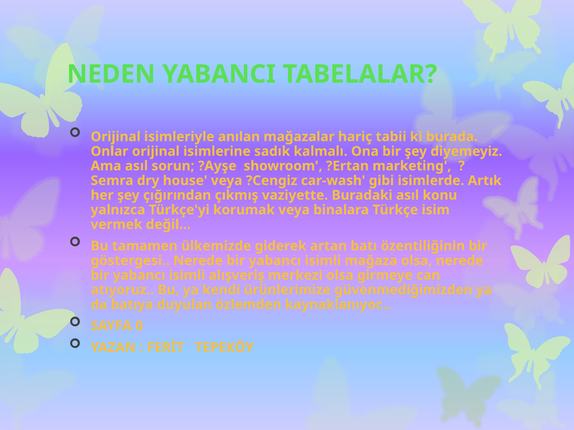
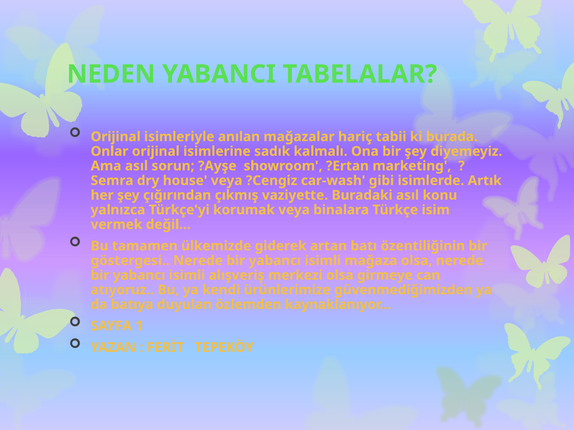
0: 0 -> 1 (139, 326)
